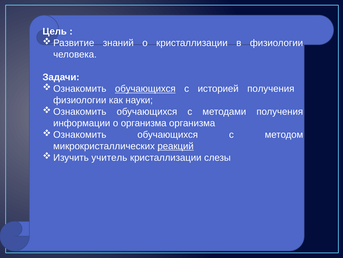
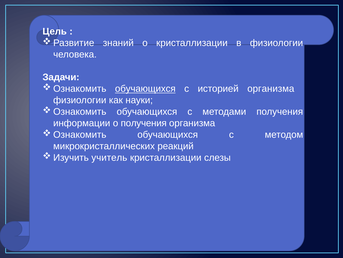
историей получения: получения -> организма (271, 89)
о организма: организма -> получения (144, 123)
реакций underline: present -> none (176, 146)
